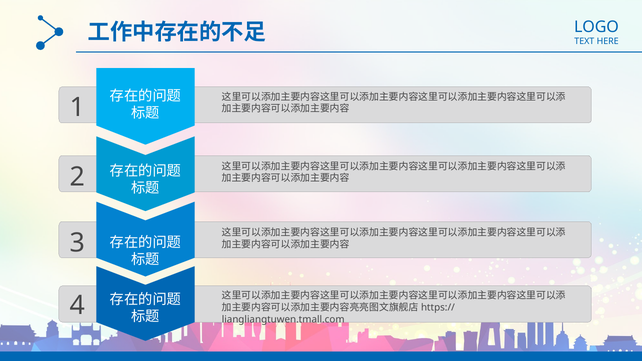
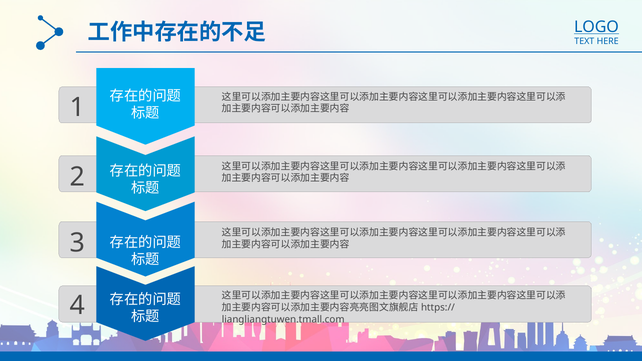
LOGO underline: none -> present (596, 27)
